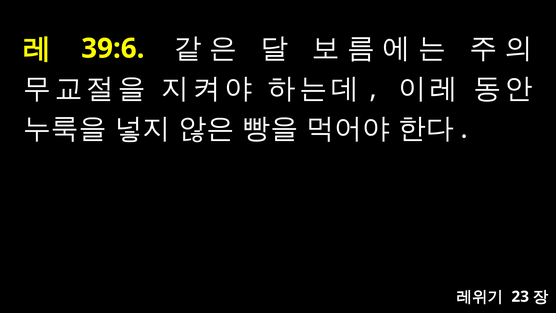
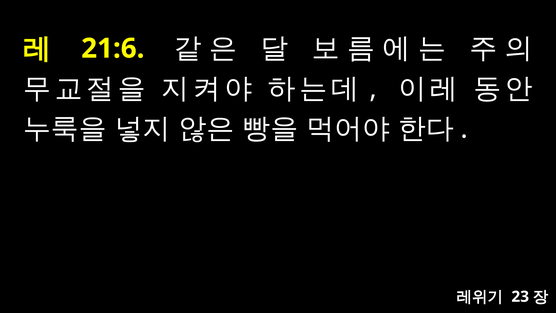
39:6: 39:6 -> 21:6 (113, 48)
